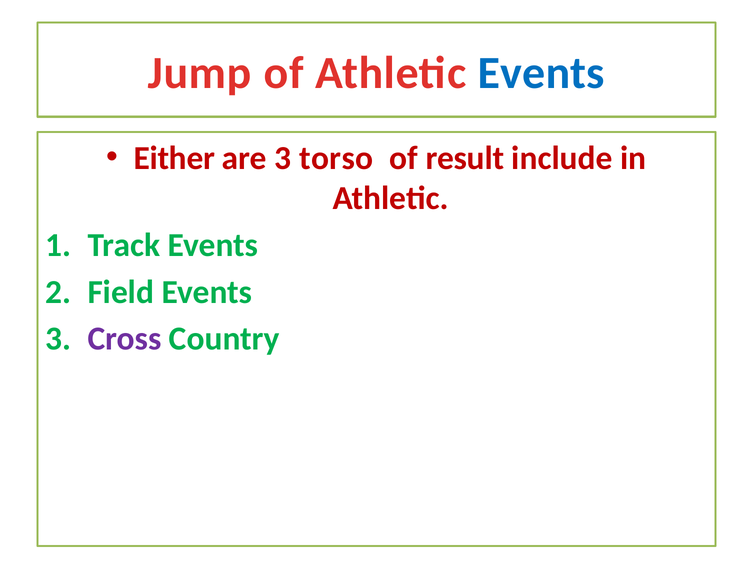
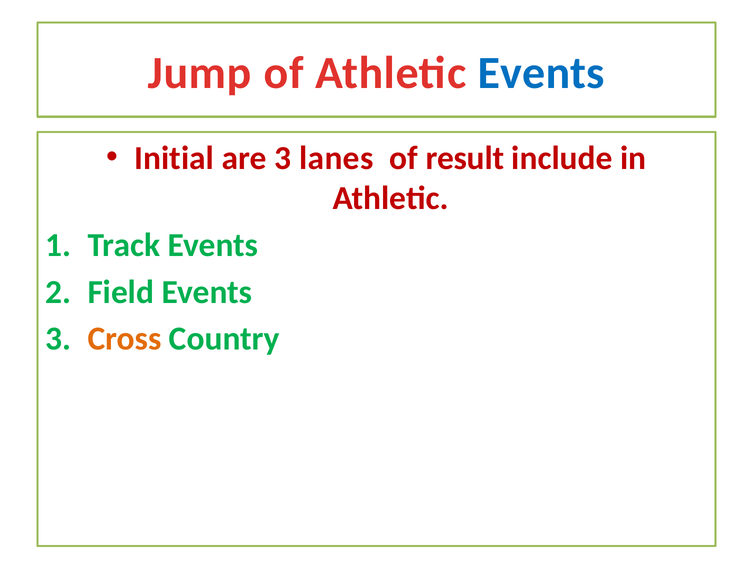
Either: Either -> Initial (174, 158)
torso: torso -> lanes (336, 158)
Cross colour: purple -> orange (125, 339)
